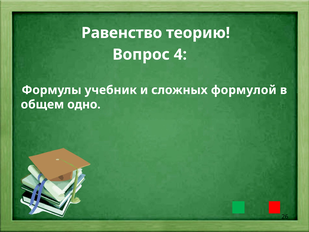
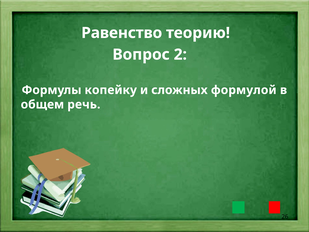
4: 4 -> 2 (180, 54)
учебник: учебник -> копейку (111, 90)
одно: одно -> речь (84, 104)
